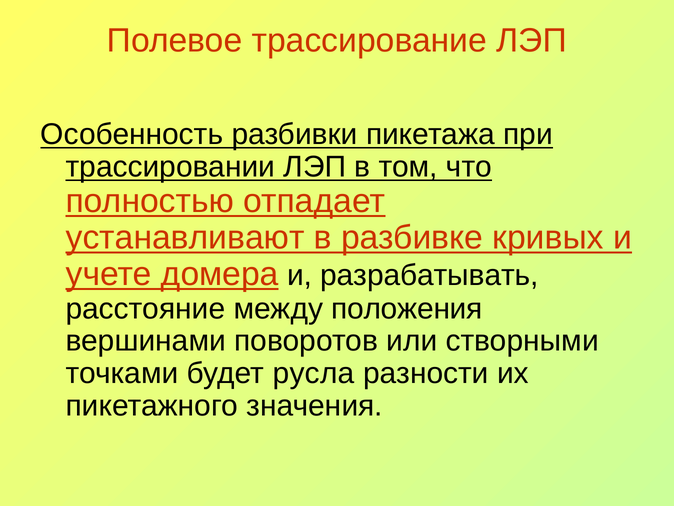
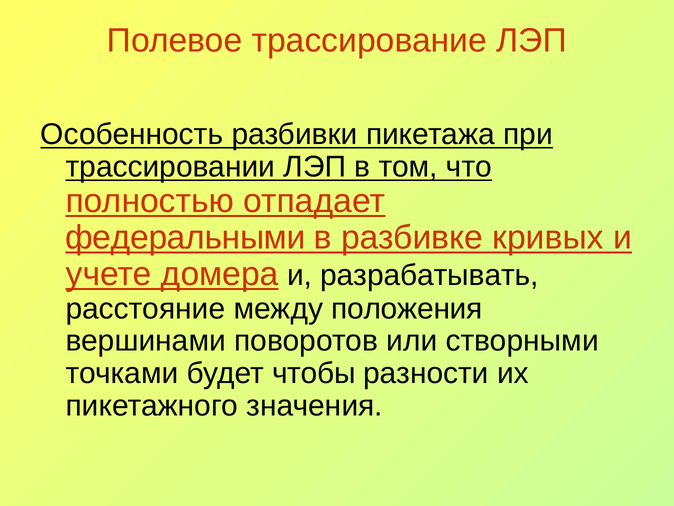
устанавливают: устанавливают -> федеральными (185, 238)
русла: русла -> чтобы (314, 373)
